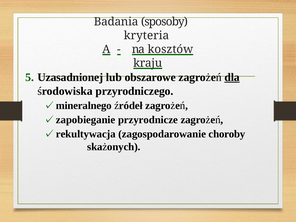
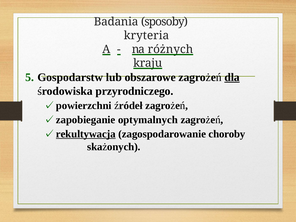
kosztów: kosztów -> różnych (170, 49)
Uzasadnionej: Uzasadnionej -> Gospodarstw (70, 77)
mineralnego: mineralnego -> powierzchni (84, 106)
przyrodnicze: przyrodnicze -> optymalnych (148, 120)
rekultywacja underline: none -> present (86, 134)
